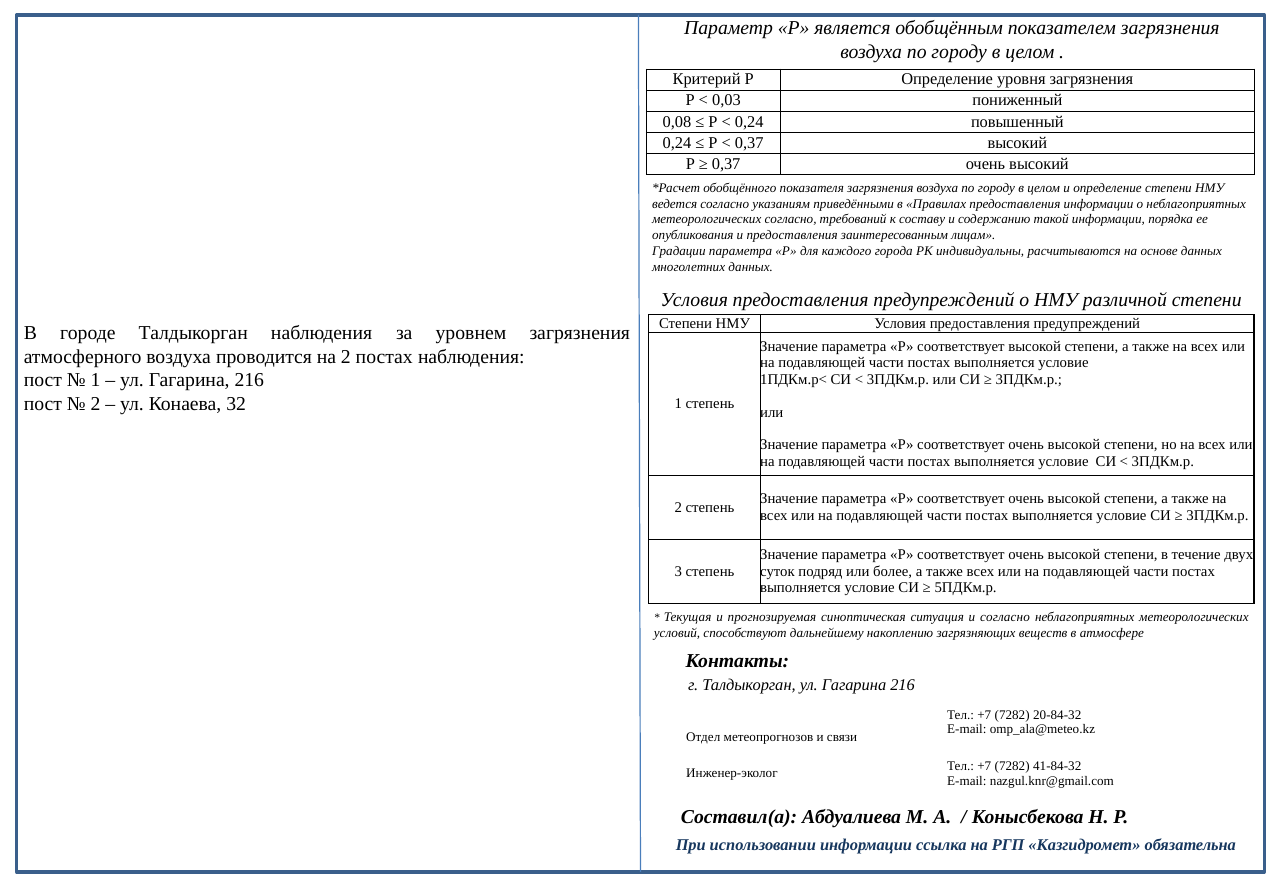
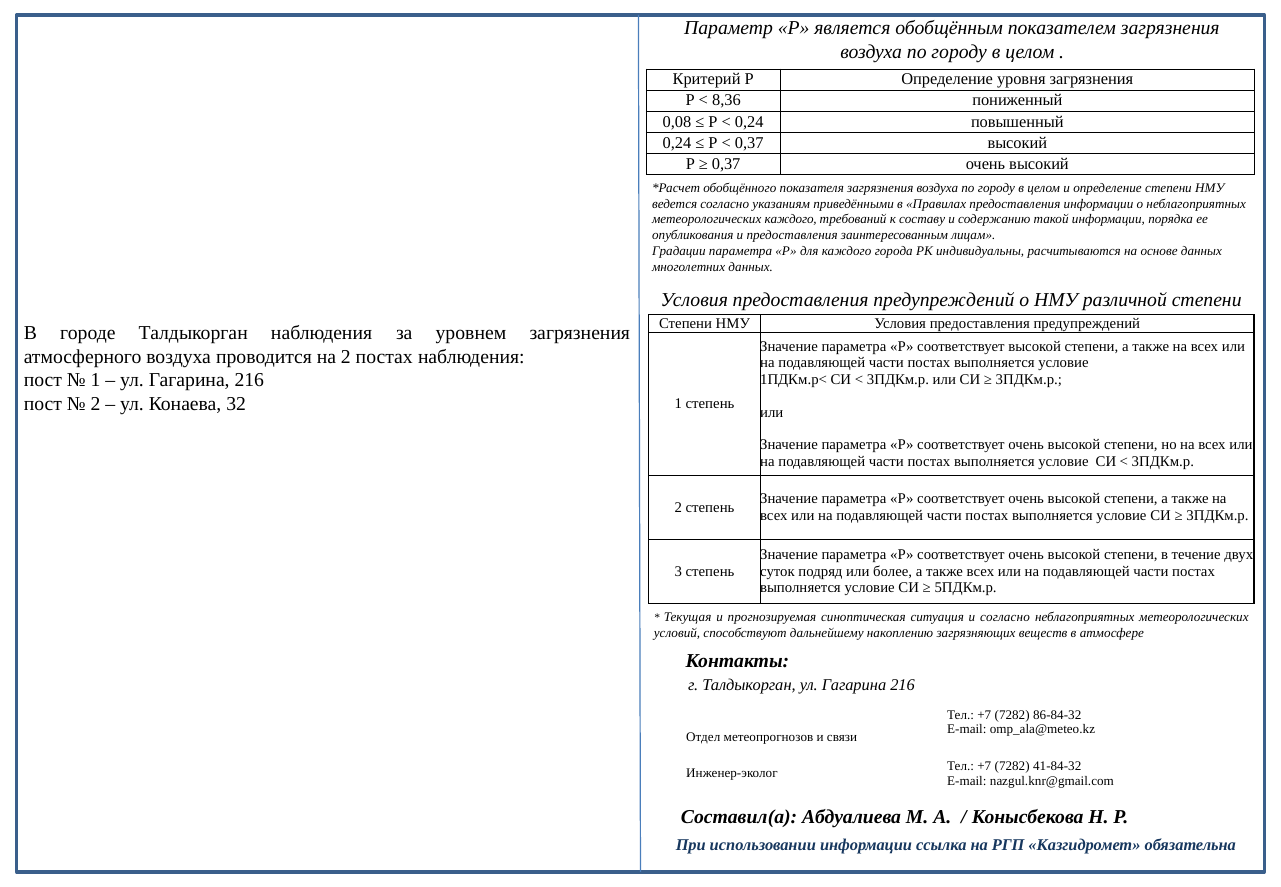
0,03: 0,03 -> 8,36 (726, 100)
метеорологических согласно: согласно -> каждого (791, 220)
20-84-32: 20-84-32 -> 86-84-32 (1057, 715)
